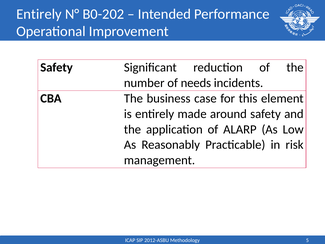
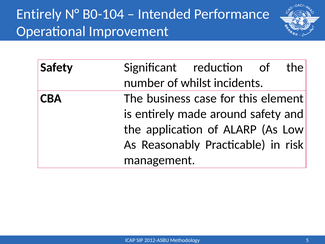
B0-202: B0-202 -> B0-104 (103, 14)
needs: needs -> whilst (196, 83)
